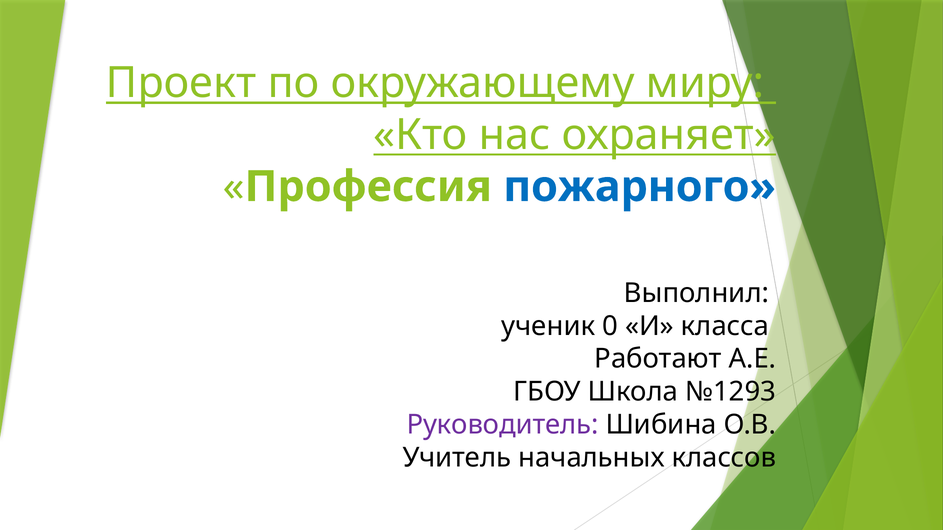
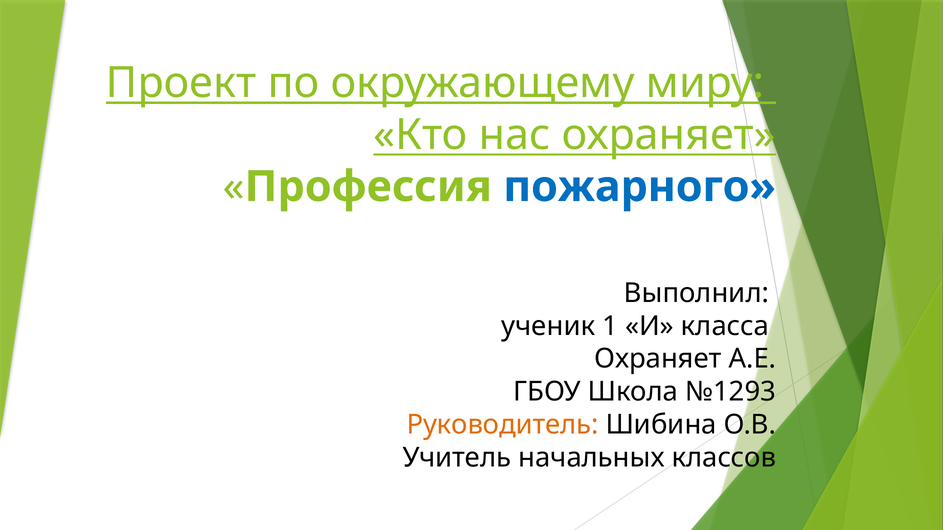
0: 0 -> 1 (610, 326)
Работают: Работают -> Охраняет (658, 359)
Руководитель colour: purple -> orange (503, 425)
